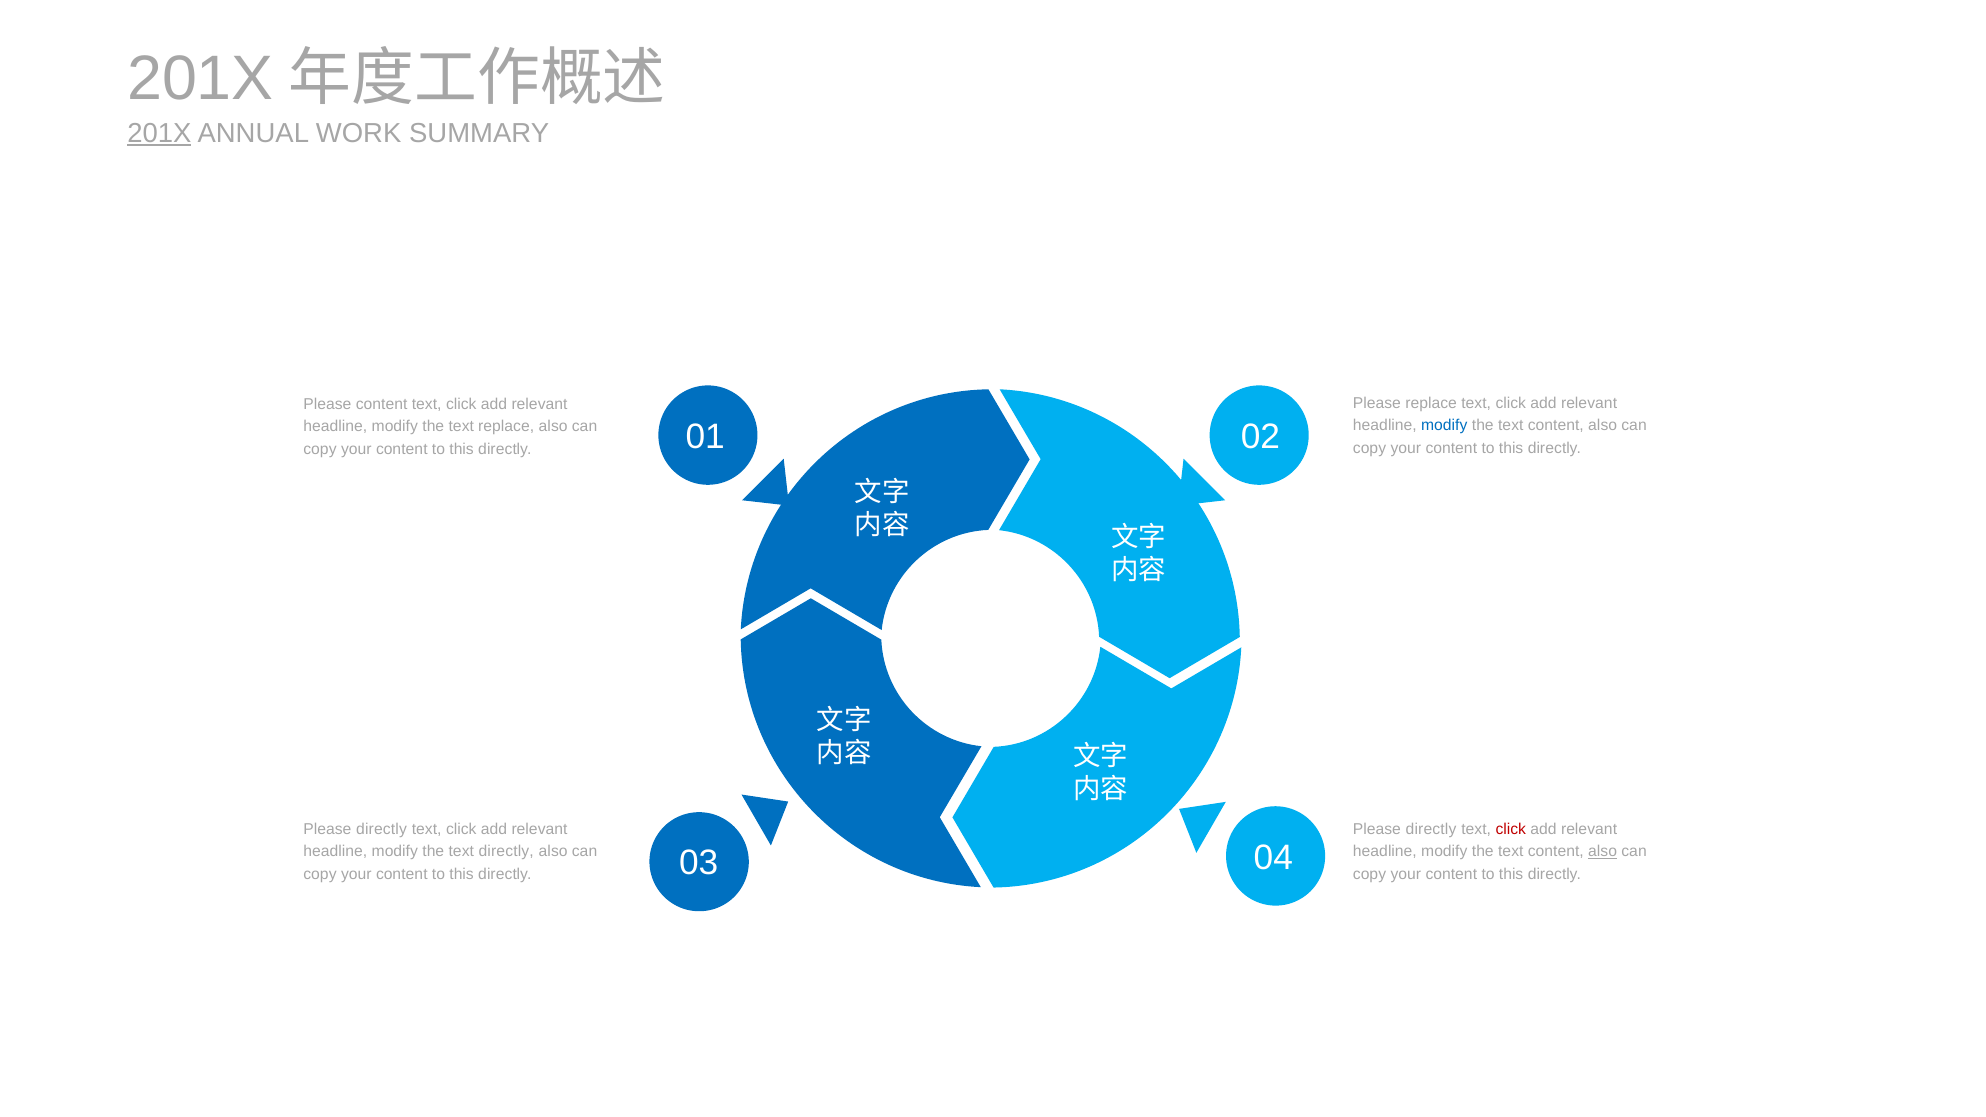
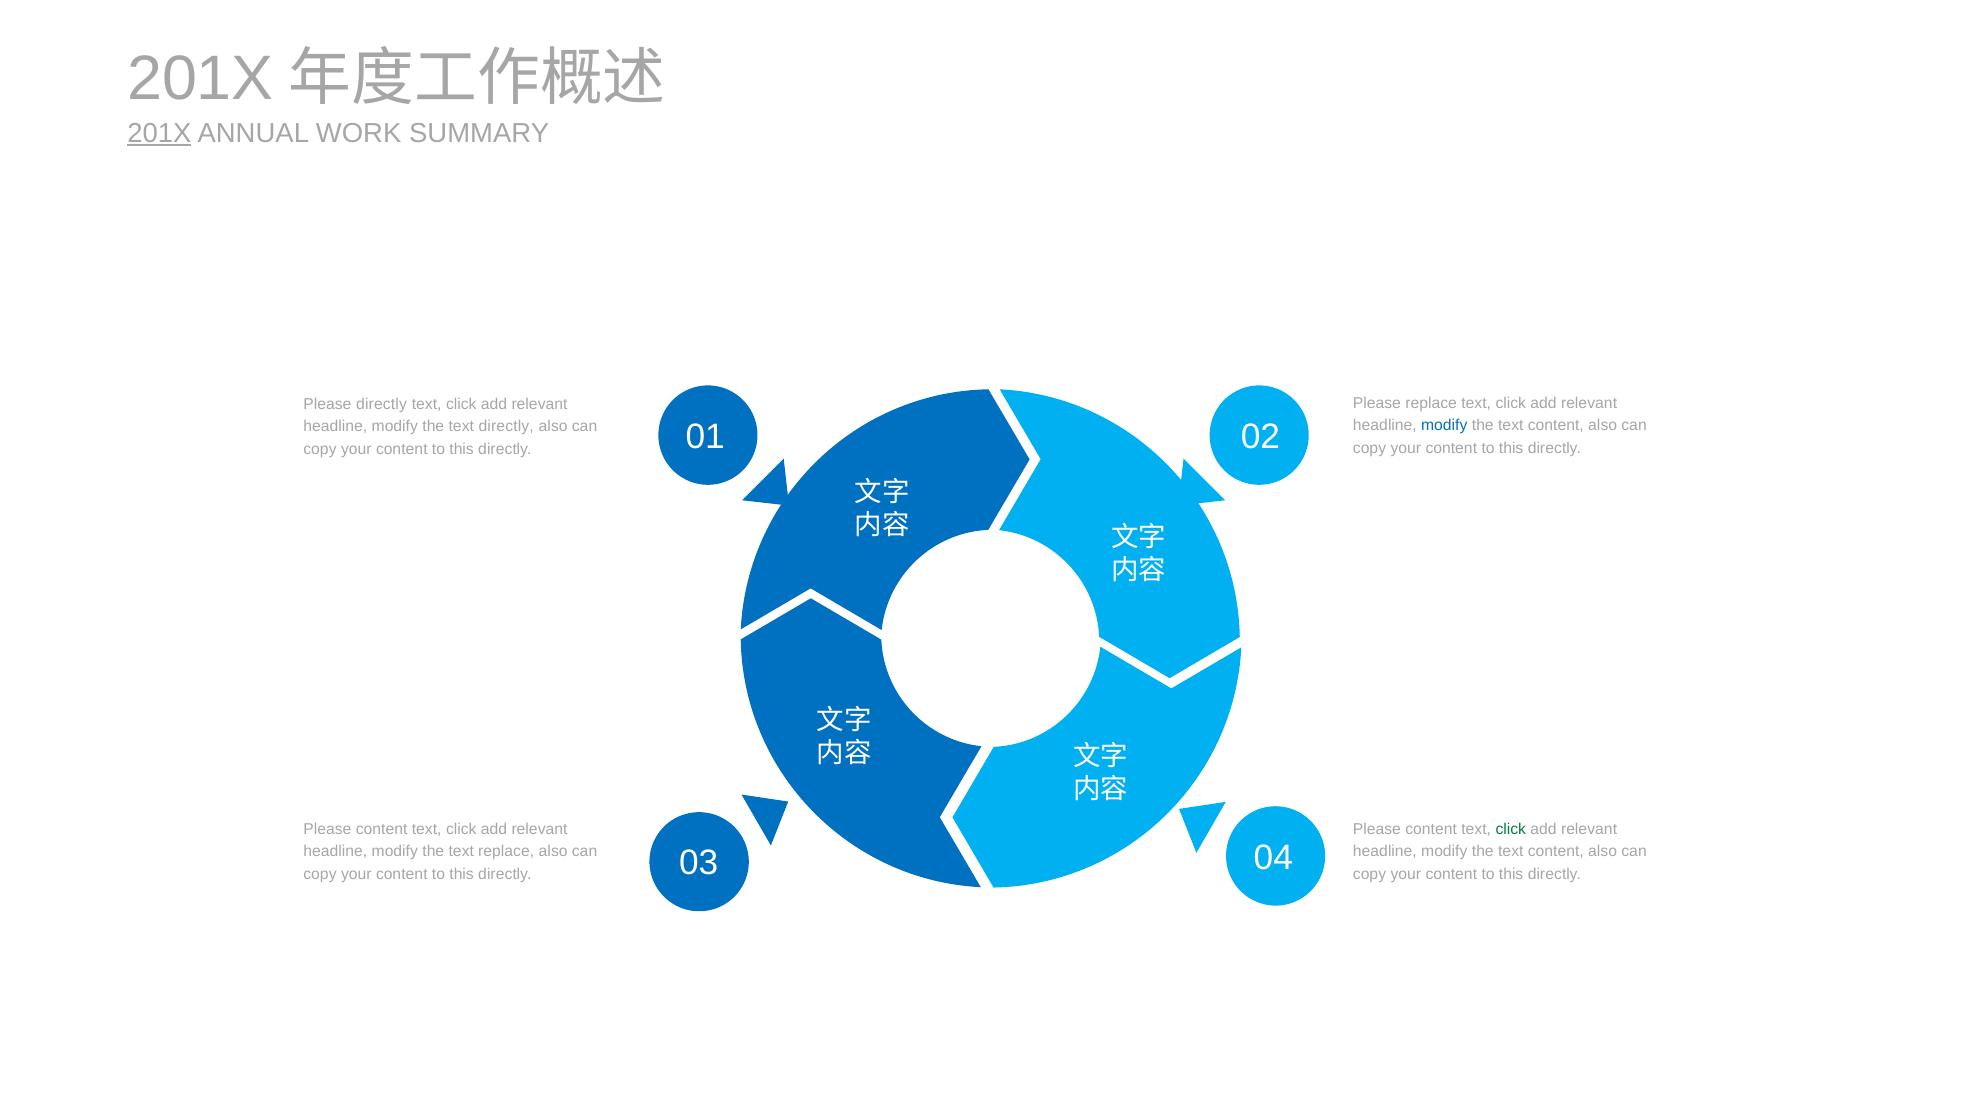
Please content: content -> directly (382, 404)
text replace: replace -> directly (506, 427)
directly: directly -> content (382, 829)
directly: directly -> content (1431, 829)
click colour: red -> green (1511, 829)
text directly: directly -> replace (506, 851)
also underline: present -> none (1603, 851)
